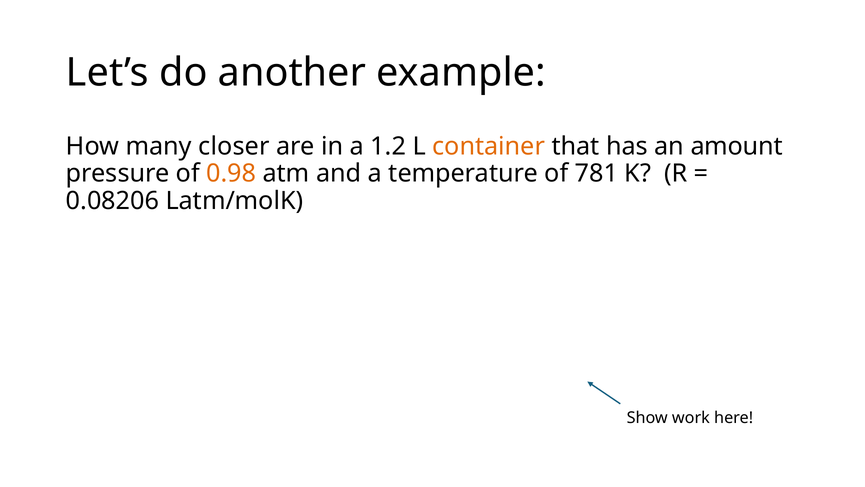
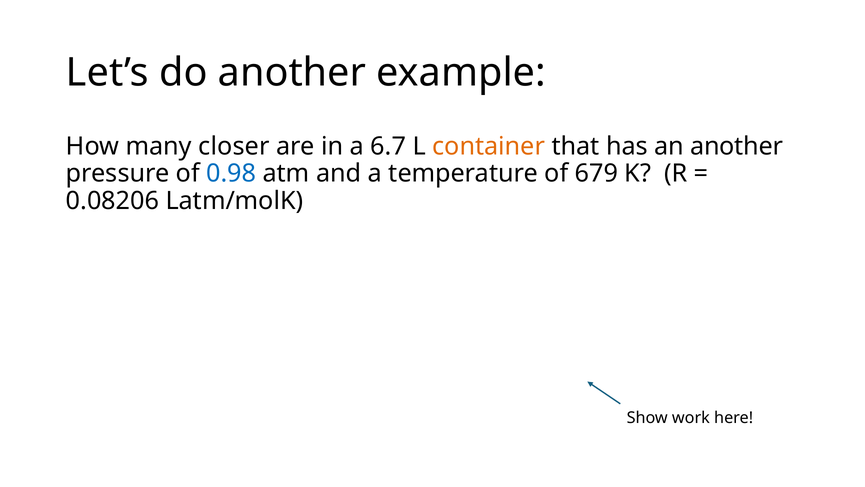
1.2: 1.2 -> 6.7 (388, 146)
an amount: amount -> another (737, 146)
0.98 colour: orange -> blue (231, 173)
781: 781 -> 679 (596, 173)
